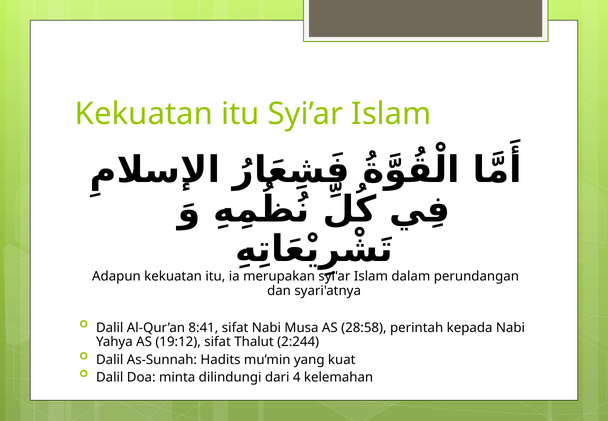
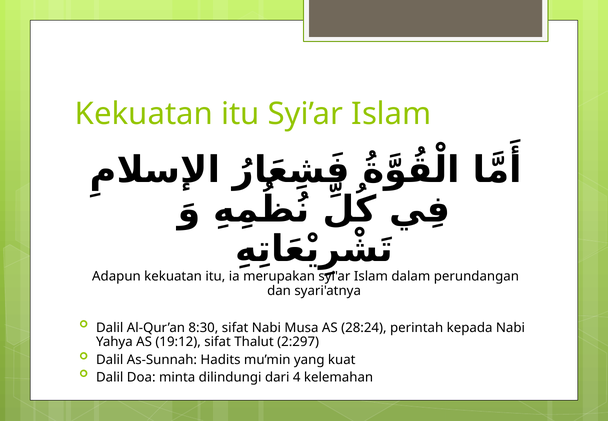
8:41: 8:41 -> 8:30 (203, 328)
28:58: 28:58 -> 28:24 (364, 328)
2:244: 2:244 -> 2:297 (298, 342)
